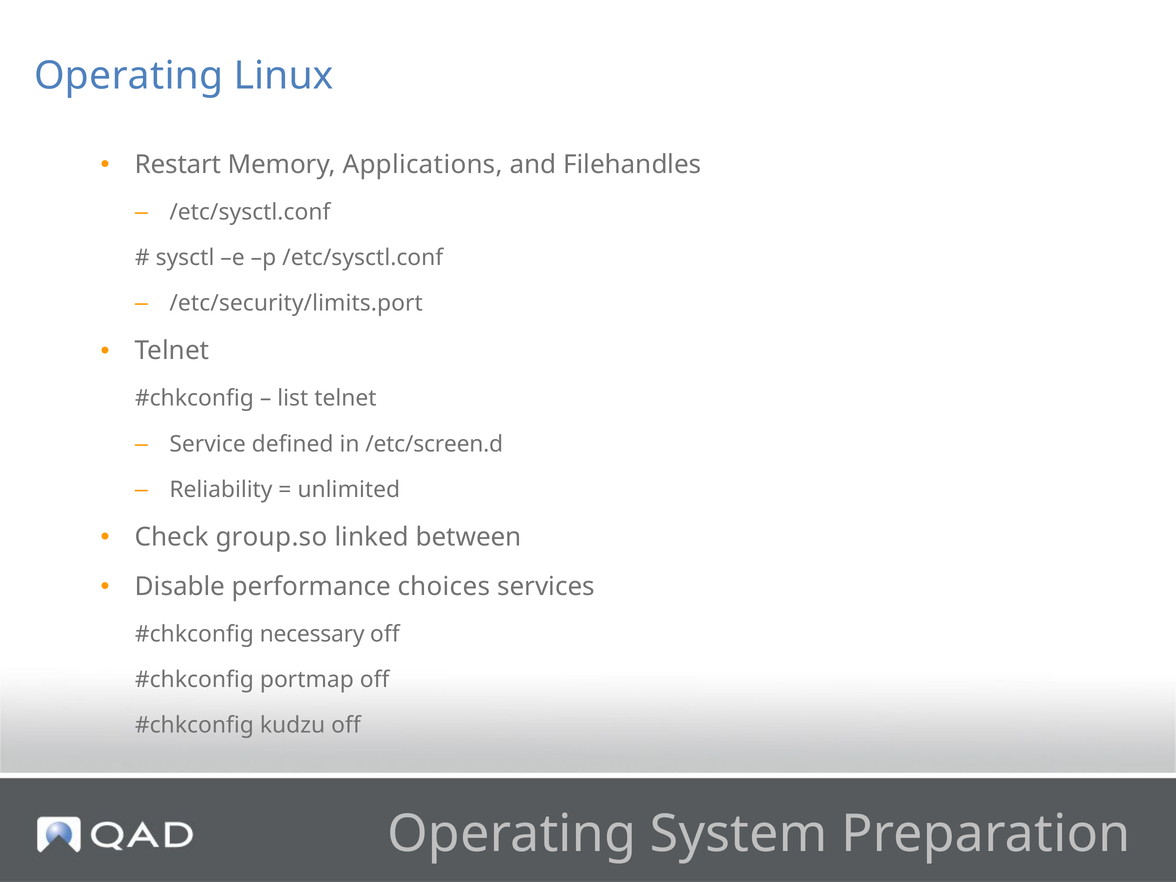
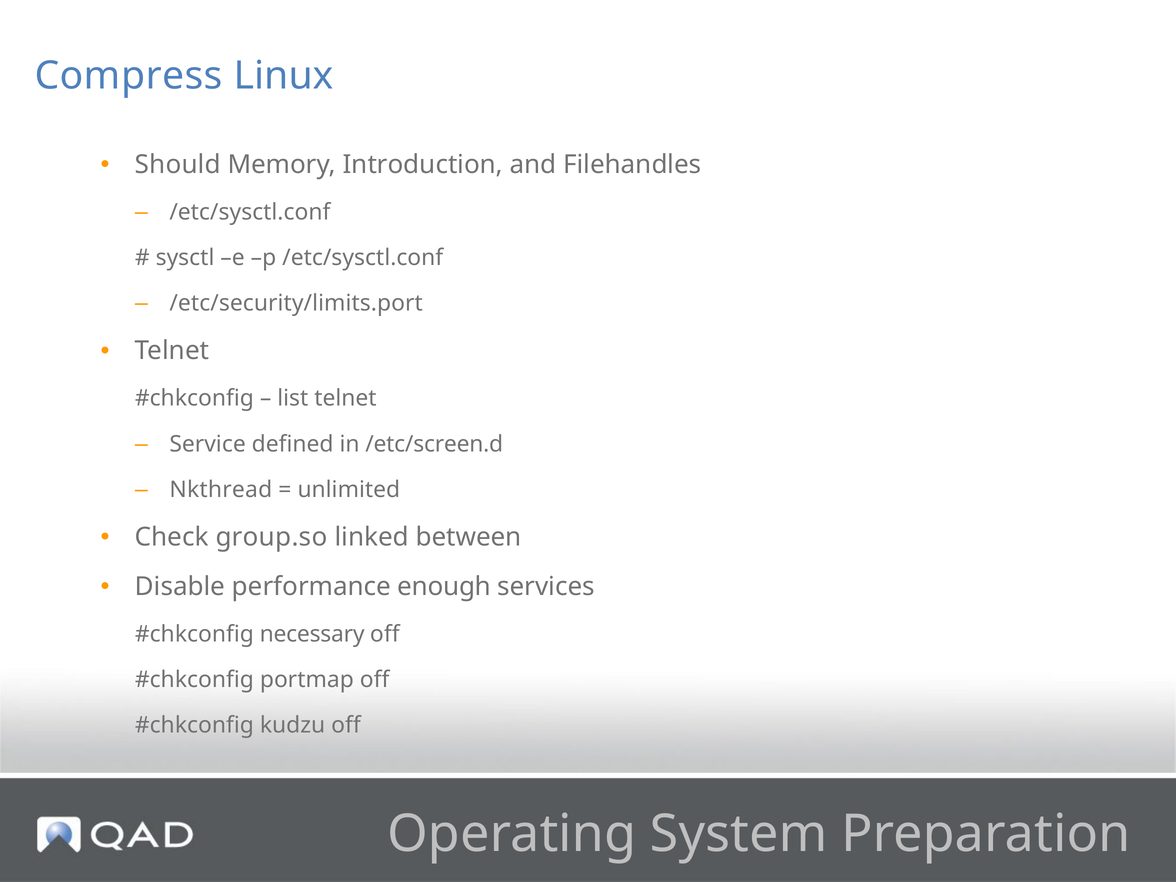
Operating: Operating -> Compress (129, 76)
Restart: Restart -> Should (178, 165)
Applications: Applications -> Introduction (423, 165)
Reliability: Reliability -> Nkthread (221, 490)
choices: choices -> enough (444, 587)
